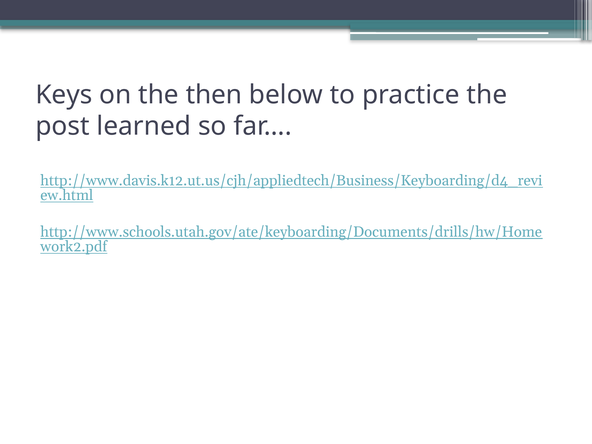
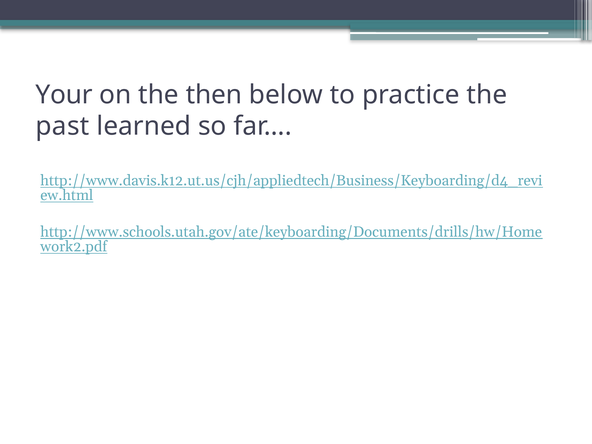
Keys: Keys -> Your (64, 95)
post: post -> past (62, 126)
